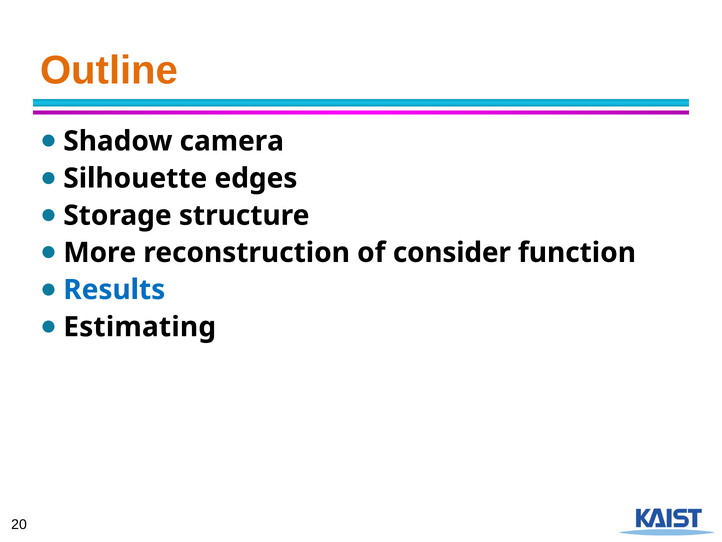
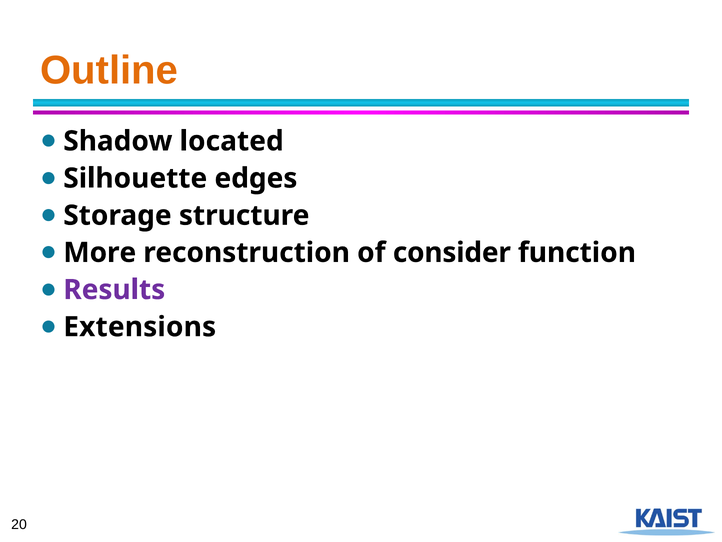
camera: camera -> located (232, 141)
Results colour: blue -> purple (114, 290)
Estimating: Estimating -> Extensions (140, 327)
